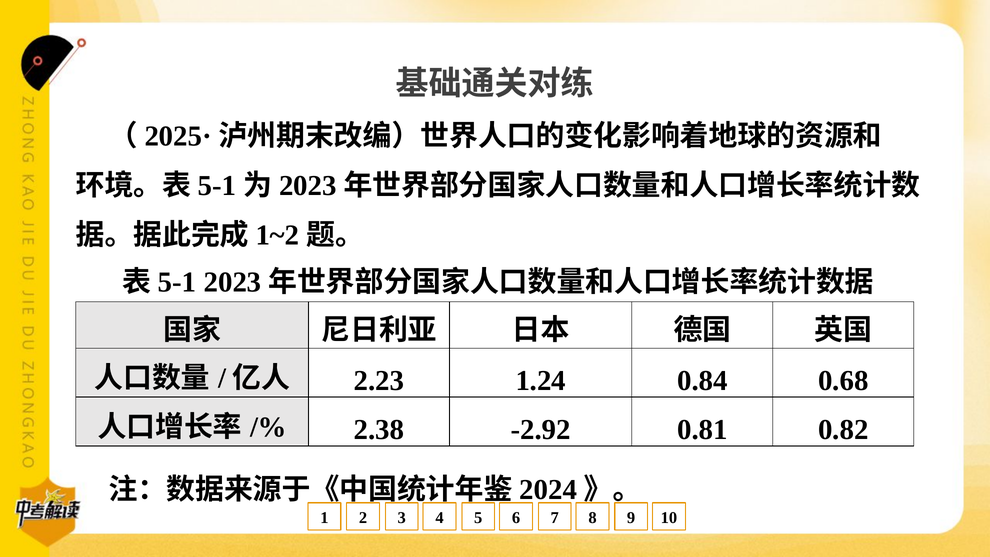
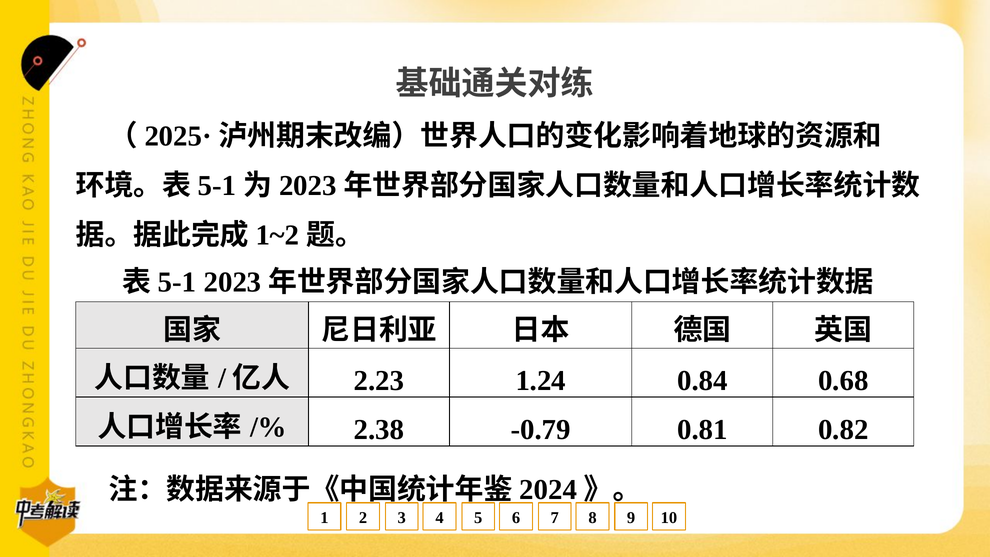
-2.92: -2.92 -> -0.79 (541, 429)
